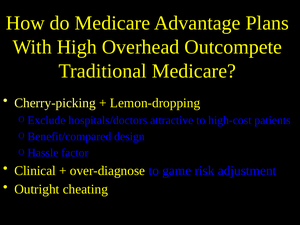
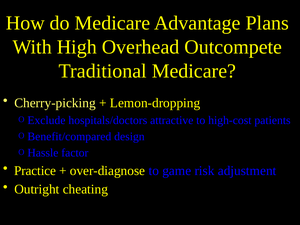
Clinical: Clinical -> Practice (35, 171)
